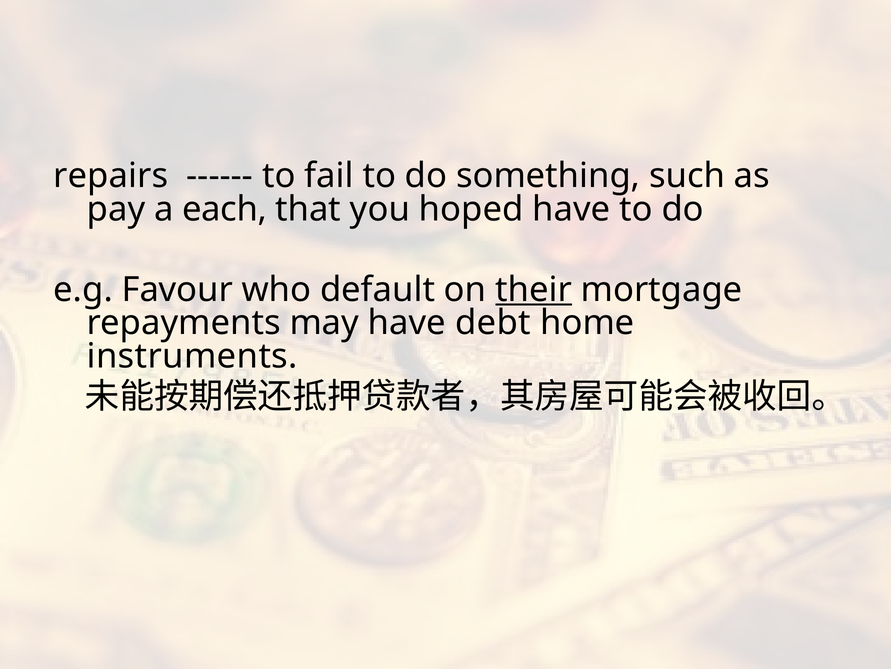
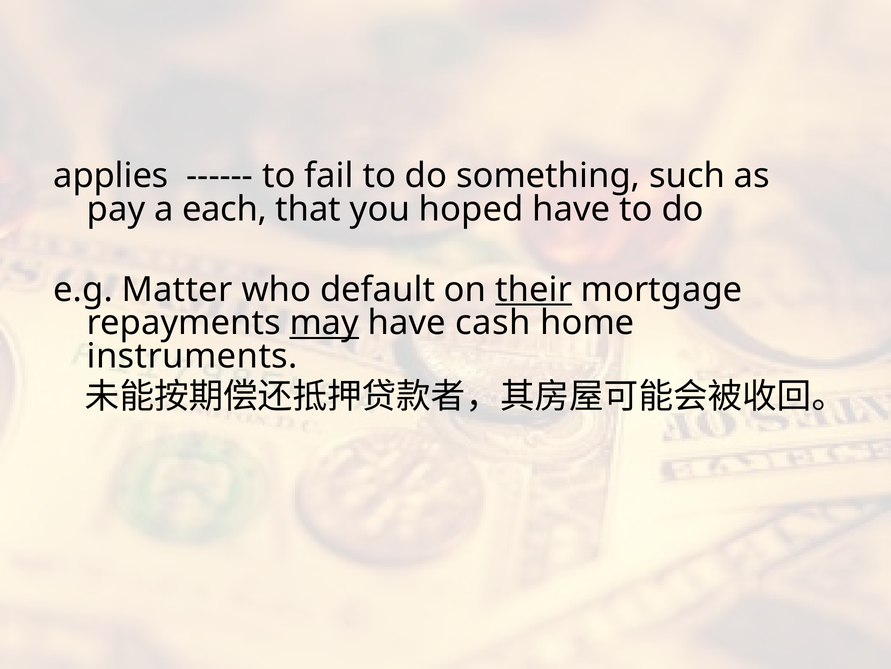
repairs: repairs -> applies (111, 176)
Favour: Favour -> Matter (177, 289)
may underline: none -> present (324, 323)
debt: debt -> cash (493, 323)
